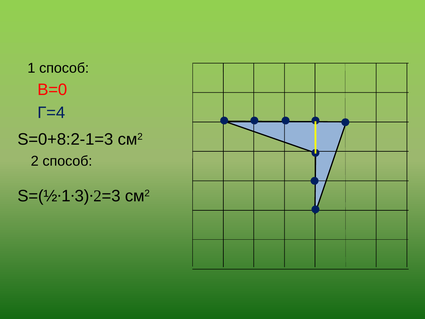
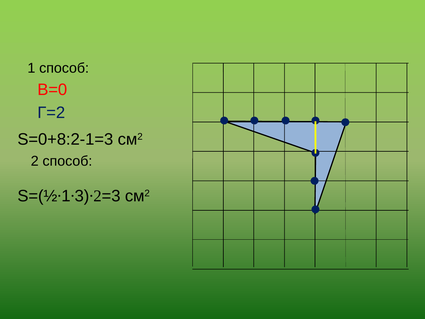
Г=4: Г=4 -> Г=2 (51, 113)
